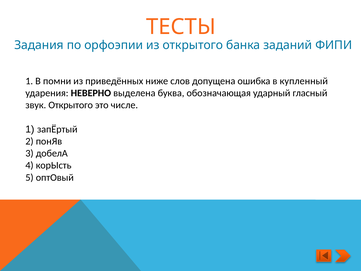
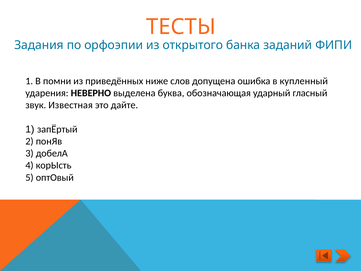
звук Открытого: Открытого -> Известная (71, 105)
числе: числе -> дайте (124, 105)
